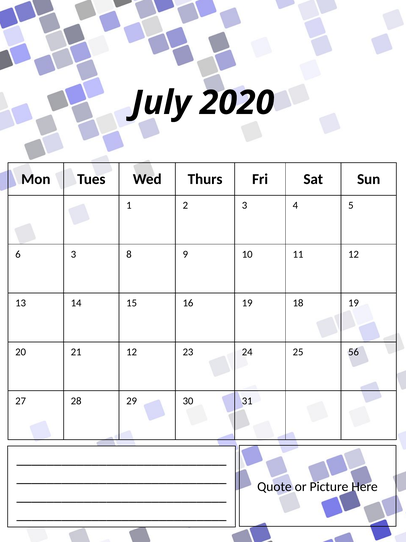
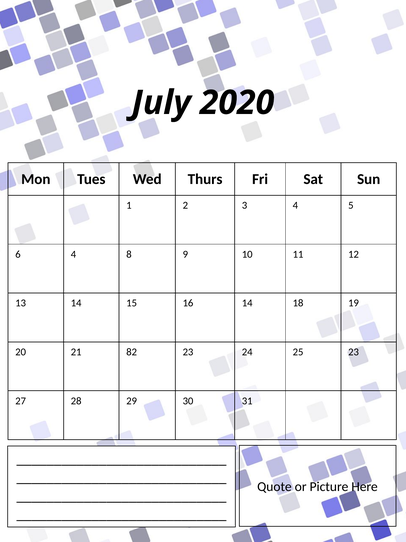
6 3: 3 -> 4 (73, 254)
16 19: 19 -> 14 (247, 303)
21 12: 12 -> 82 (132, 352)
25 56: 56 -> 23 (354, 352)
